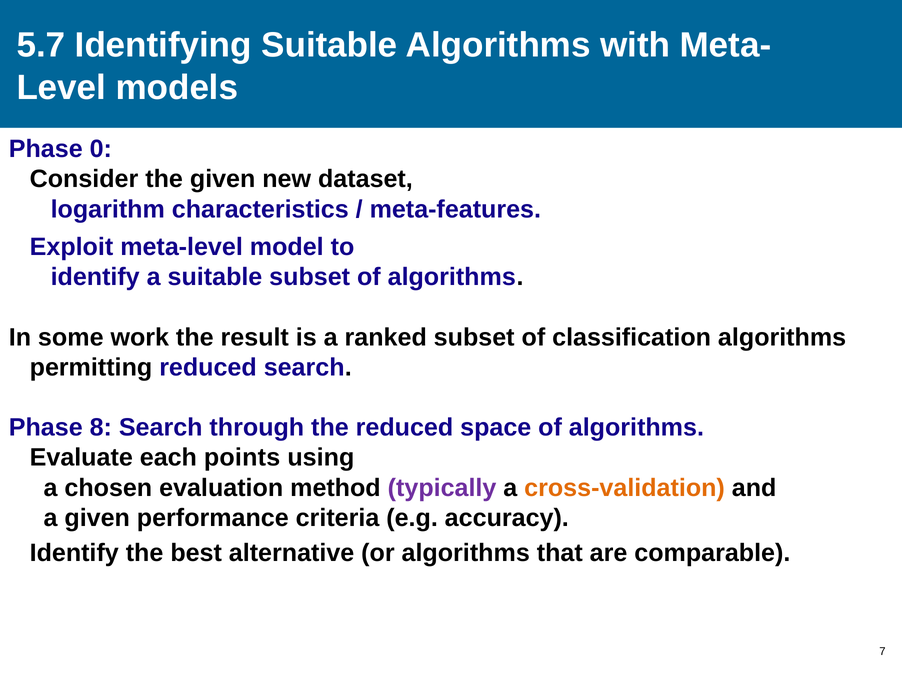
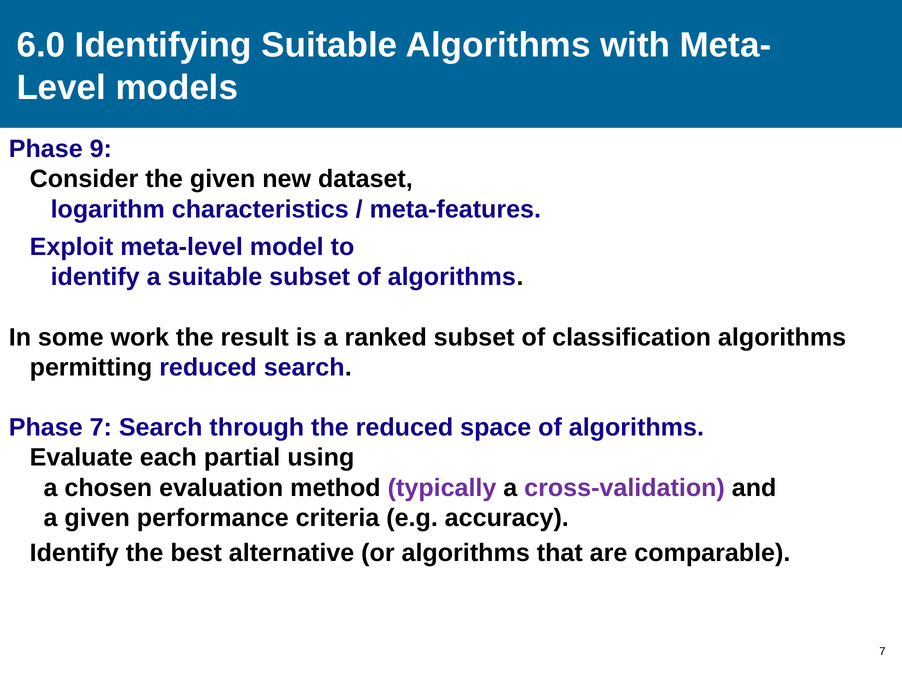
5.7: 5.7 -> 6.0 (41, 45)
0: 0 -> 9 (101, 149)
Phase 8: 8 -> 7 (101, 427)
points: points -> partial (242, 457)
cross-validation colour: orange -> purple (625, 487)
